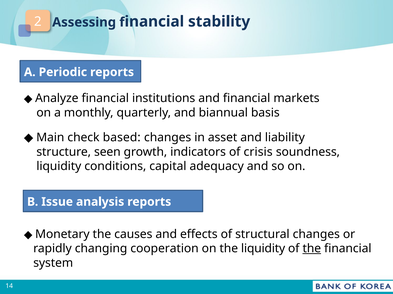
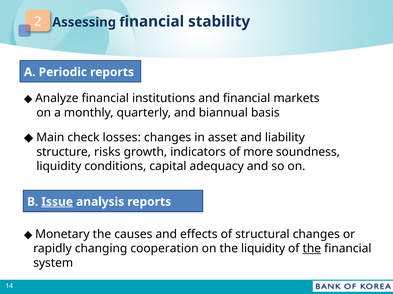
based: based -> losses (122, 138)
seen: seen -> risks (107, 152)
crisis: crisis -> more (258, 152)
Issue underline: none -> present (57, 202)
